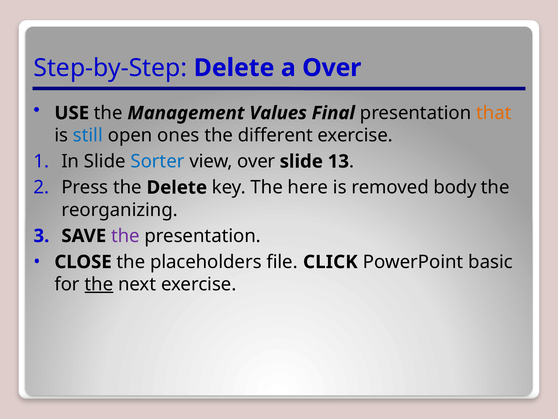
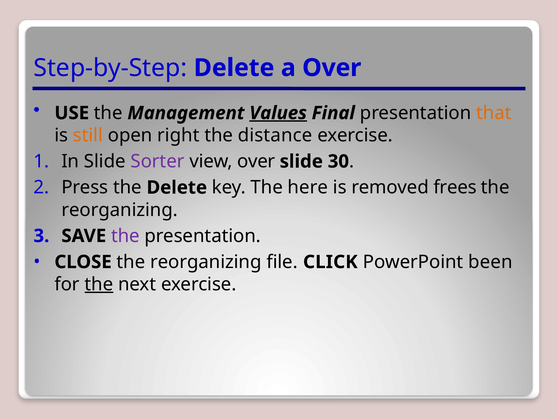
Values underline: none -> present (278, 113)
still colour: blue -> orange (88, 135)
ones: ones -> right (178, 135)
different: different -> distance (275, 135)
Sorter colour: blue -> purple (158, 161)
13: 13 -> 30 (338, 161)
body: body -> frees (455, 187)
CLOSE the placeholders: placeholders -> reorganizing (206, 262)
basic: basic -> been (490, 262)
